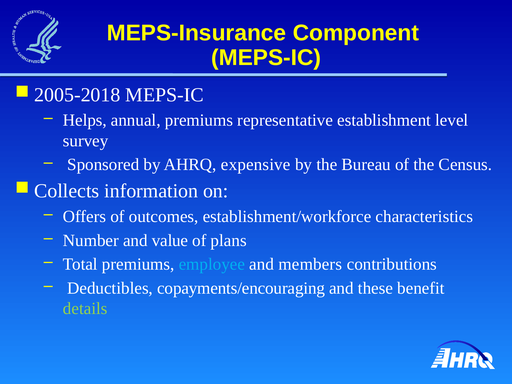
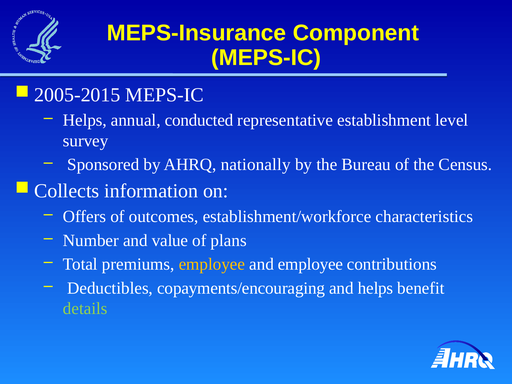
2005-2018: 2005-2018 -> 2005-2015 (77, 95)
annual premiums: premiums -> conducted (199, 120)
expensive: expensive -> nationally (256, 165)
employee colour: light blue -> yellow (212, 264)
and members: members -> employee (310, 264)
and these: these -> helps (376, 288)
